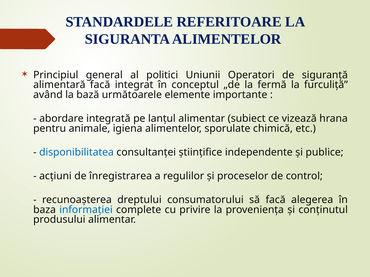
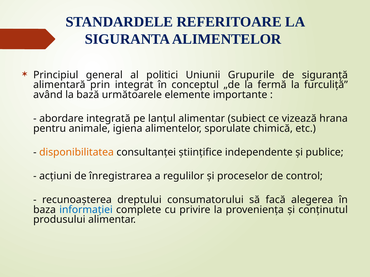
Operatori: Operatori -> Grupurile (251, 75)
alimentară facă: facă -> prin (100, 85)
disponibilitatea colour: blue -> orange (76, 152)
